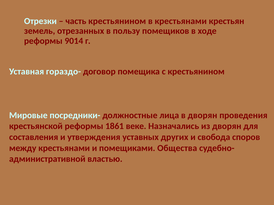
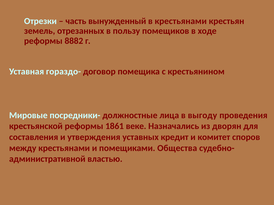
часть крестьянином: крестьянином -> вынужденный (117, 21)
9014: 9014 -> 8882 (74, 41)
в дворян: дворян -> выгоду (202, 116)
других: других -> кредит (175, 137)
свобода: свобода -> комитет (214, 137)
